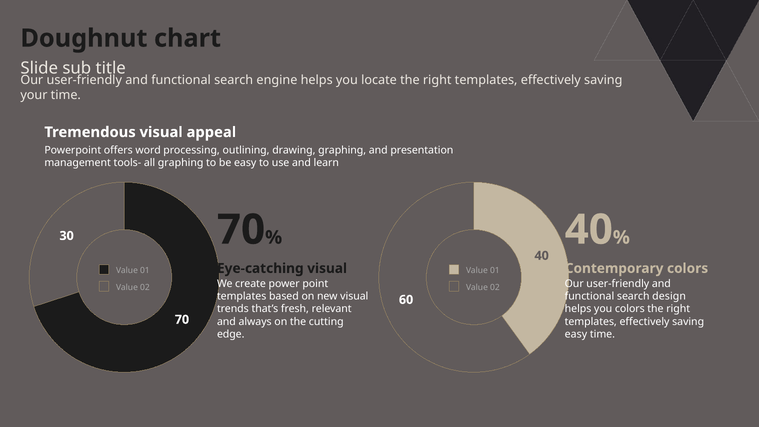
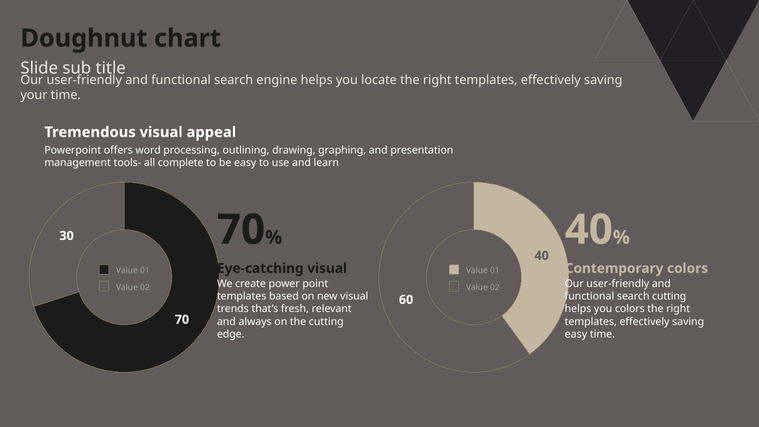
all graphing: graphing -> complete (181, 163)
search design: design -> cutting (669, 296)
